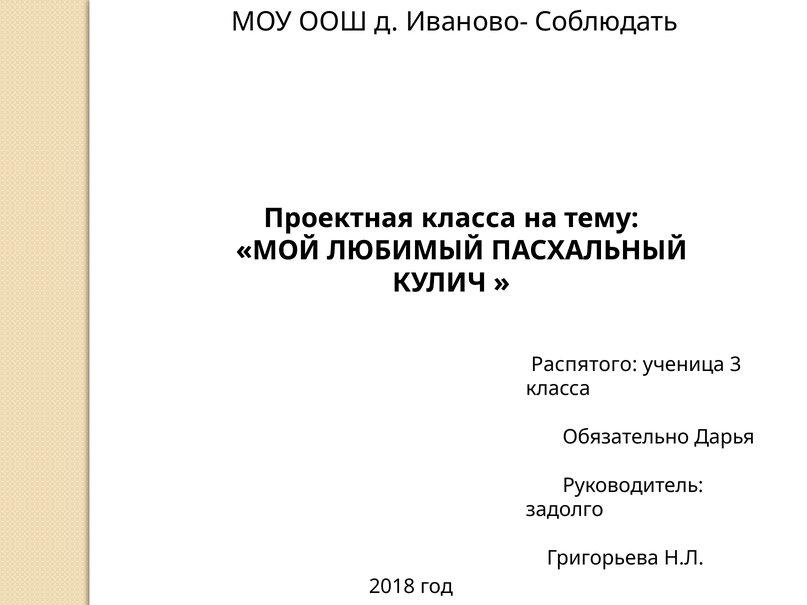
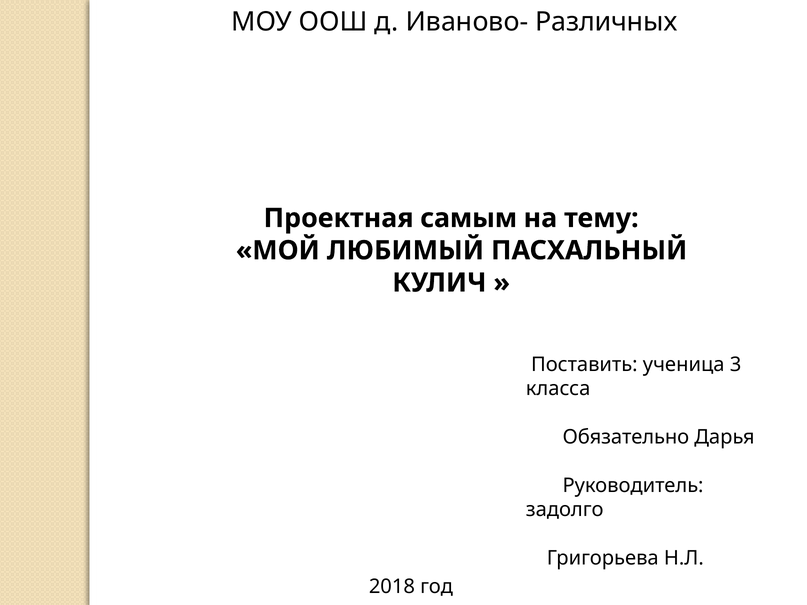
Соблюдать: Соблюдать -> Различных (606, 22)
Проектная класса: класса -> самым (469, 218)
Распятого: Распятого -> Поставить (584, 365)
